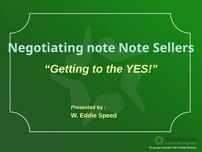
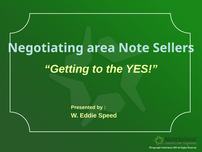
Negotiating note: note -> area (101, 48)
